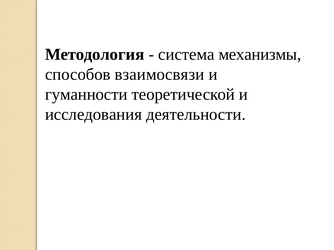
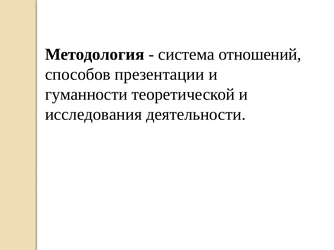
механизмы: механизмы -> отношений (260, 55)
взаимосвязи: взаимосвязи -> презентации (160, 75)
